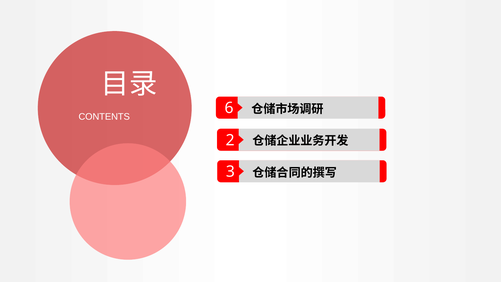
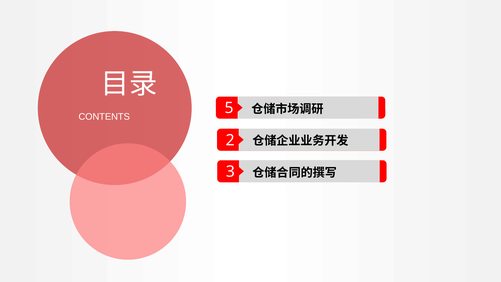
6: 6 -> 5 (229, 108)
